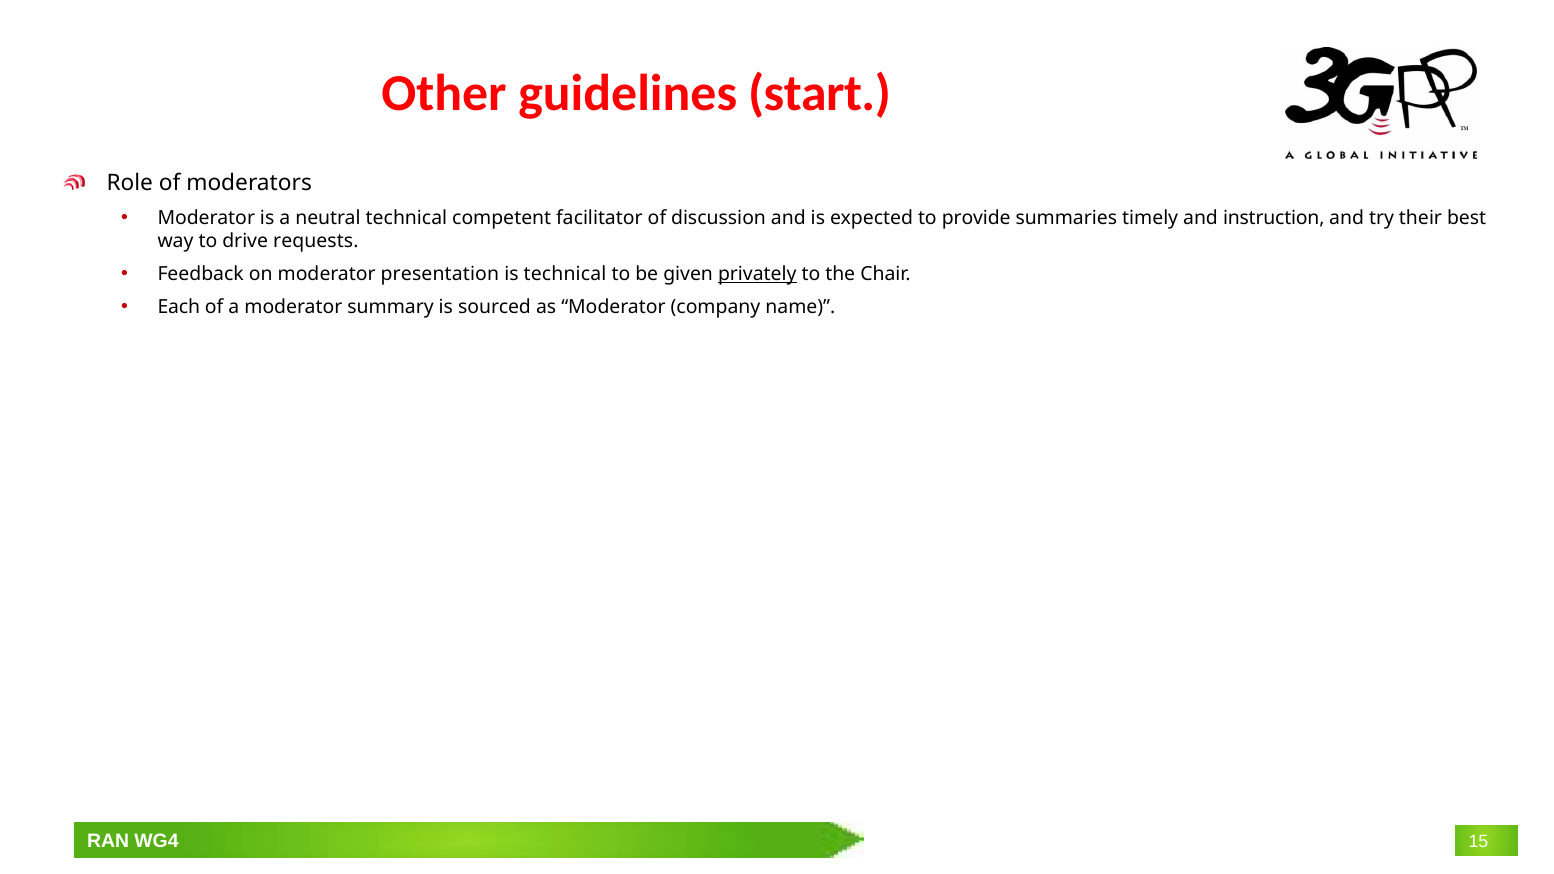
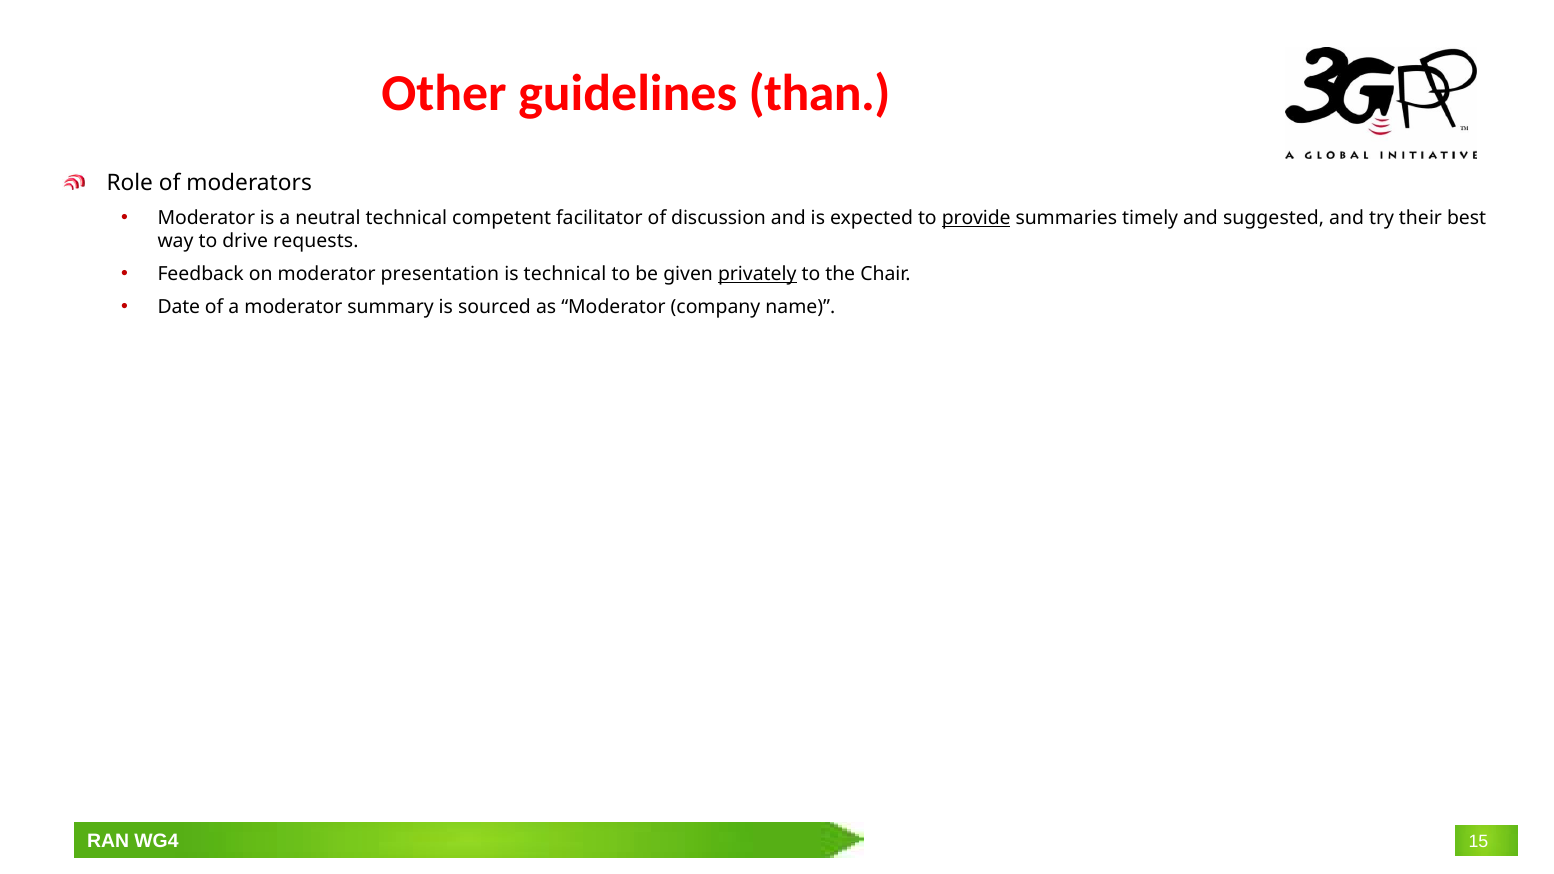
start: start -> than (819, 93)
provide underline: none -> present (976, 218)
instruction: instruction -> suggested (1274, 218)
Each: Each -> Date (179, 307)
